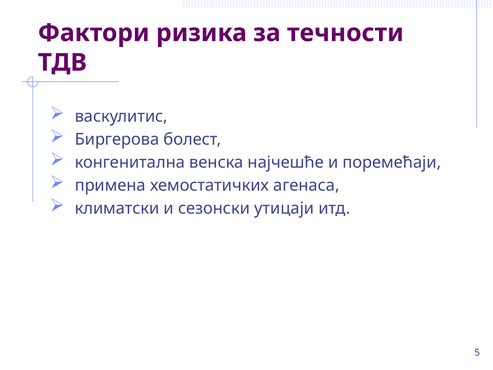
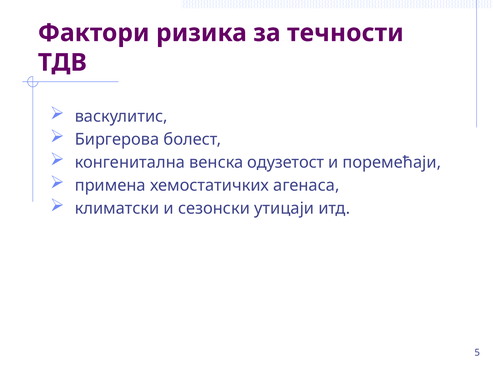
најчешће: најчешће -> одузетост (286, 162)
